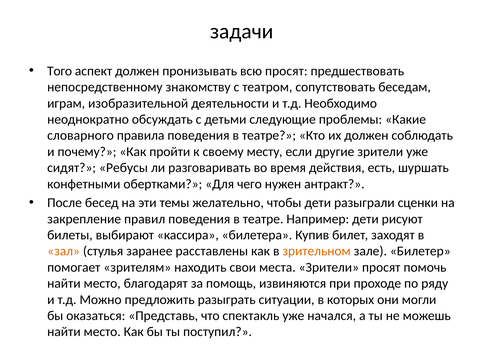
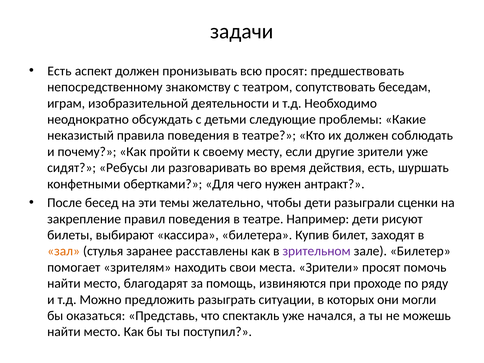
Того: Того -> Есть (59, 71)
словарного: словарного -> неказистый (81, 136)
зрительном colour: orange -> purple (317, 251)
